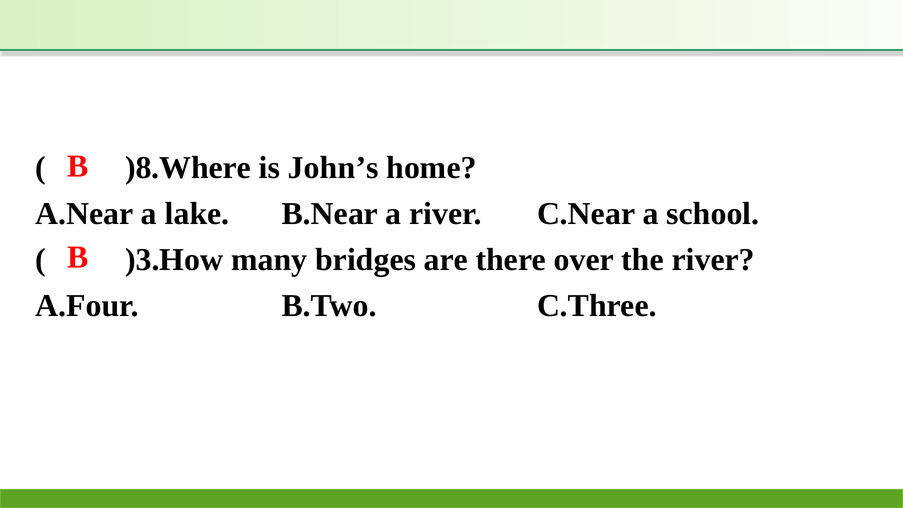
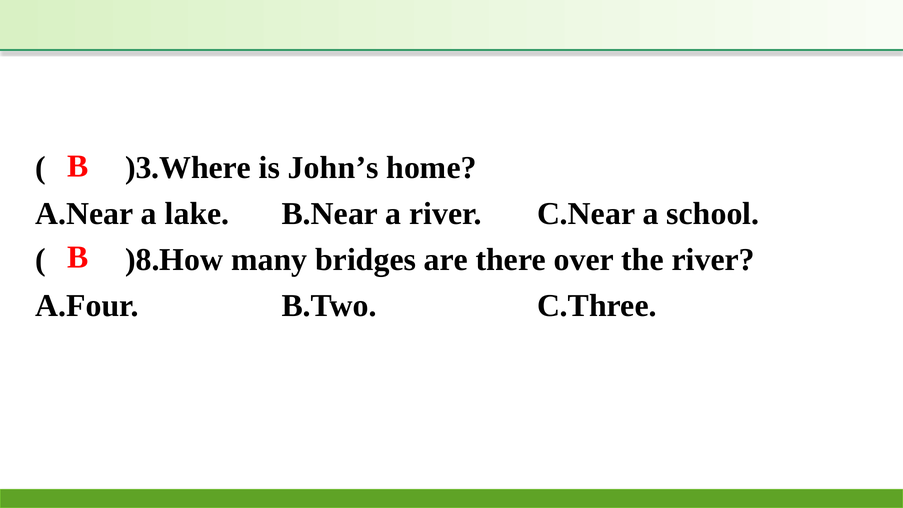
)8.Where: )8.Where -> )3.Where (188, 168)
)3.How: )3.How -> )8.How (174, 260)
